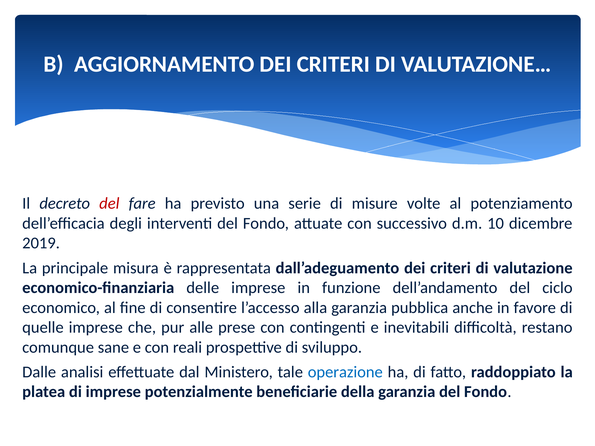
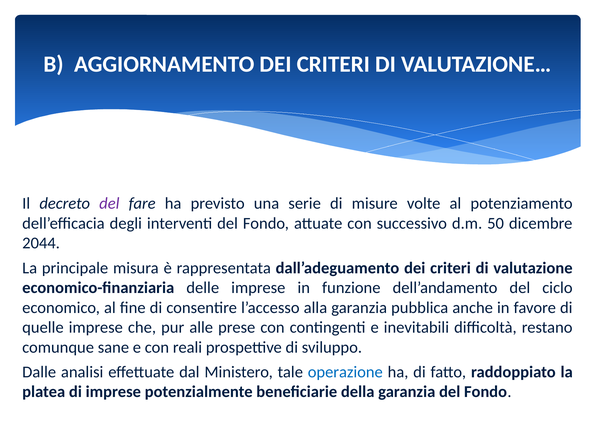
del colour: red -> purple (109, 204)
10: 10 -> 50 (496, 223)
2019: 2019 -> 2044 (41, 243)
